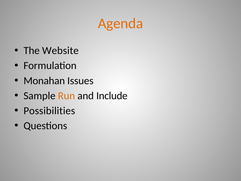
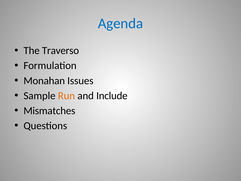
Agenda colour: orange -> blue (120, 23)
Website: Website -> Traverso (61, 51)
Possibilities: Possibilities -> Mismatches (49, 111)
